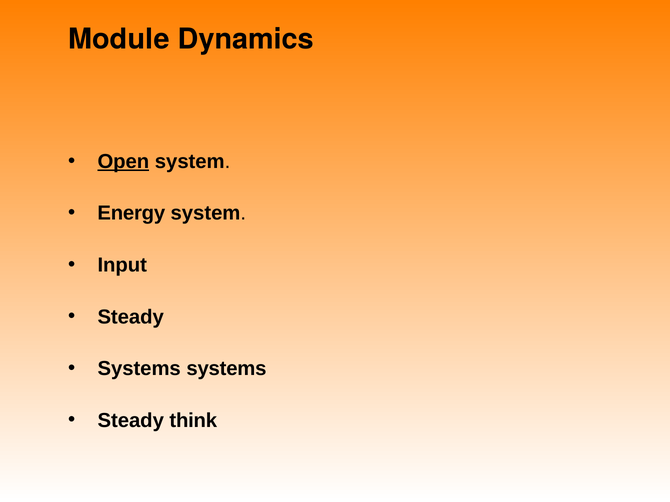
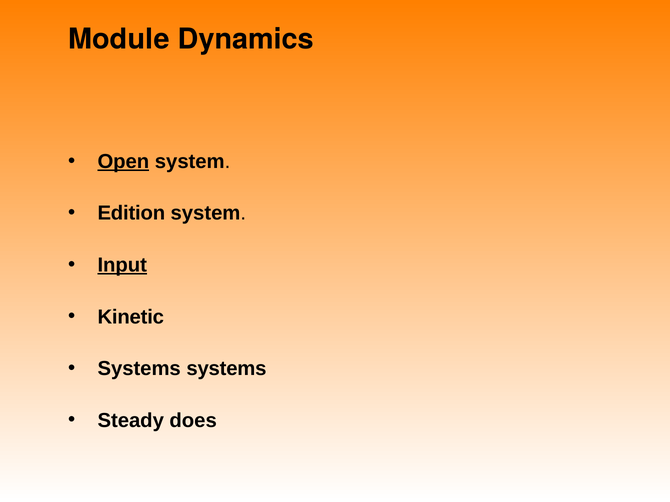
Energy: Energy -> Edition (131, 213)
Input underline: none -> present (122, 265)
Steady: Steady -> Kinetic (131, 317)
think: think -> does (193, 421)
